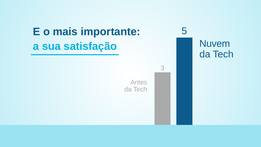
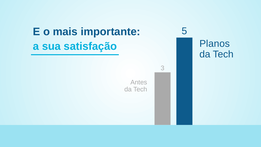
Nuvem: Nuvem -> Planos (215, 44)
